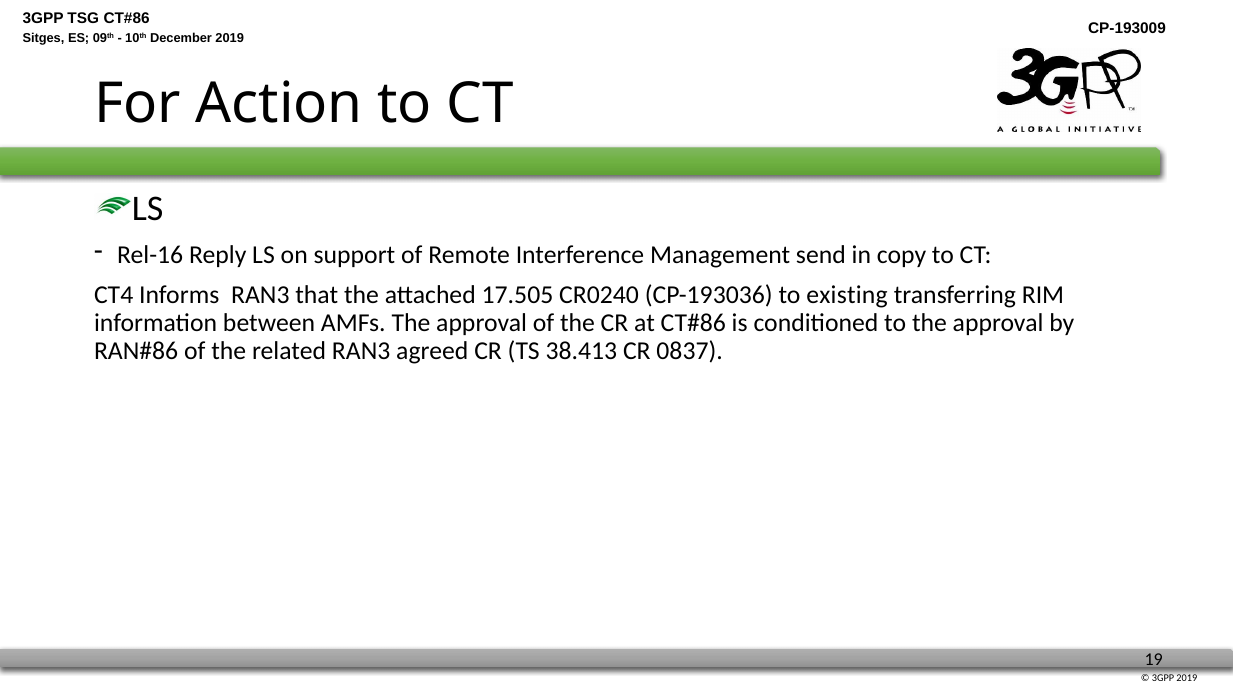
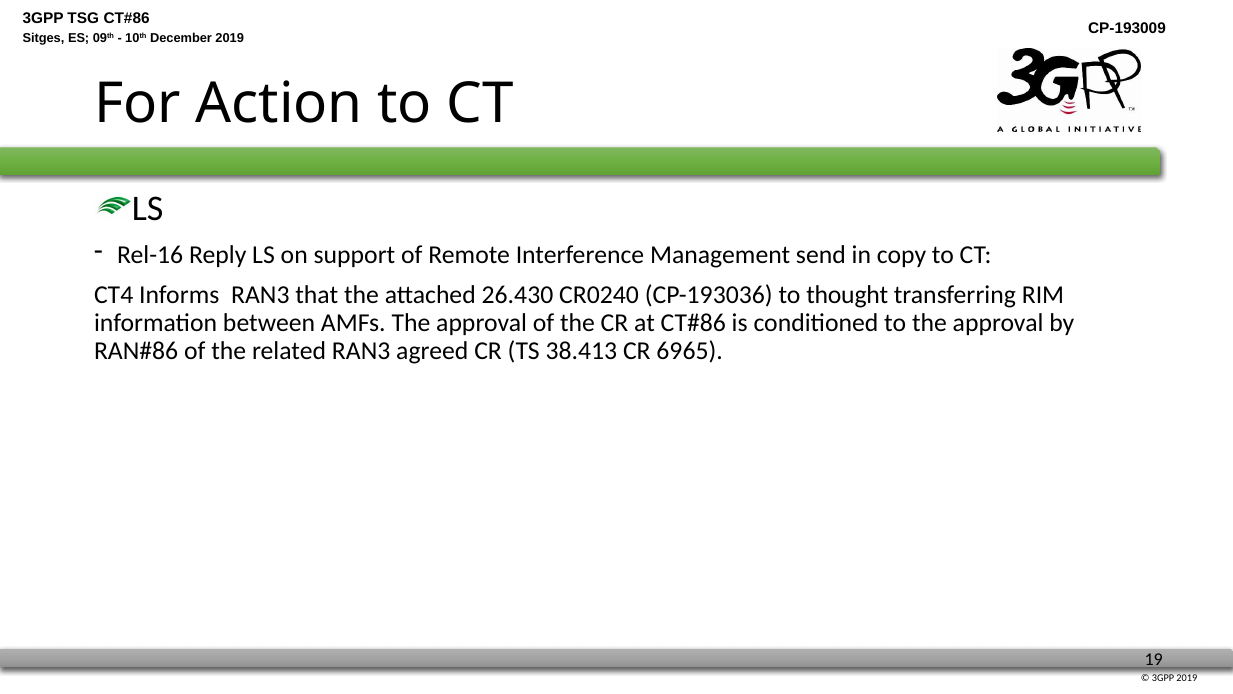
17.505: 17.505 -> 26.430 (517, 295)
existing: existing -> thought (847, 295)
0837: 0837 -> 6965 (690, 351)
